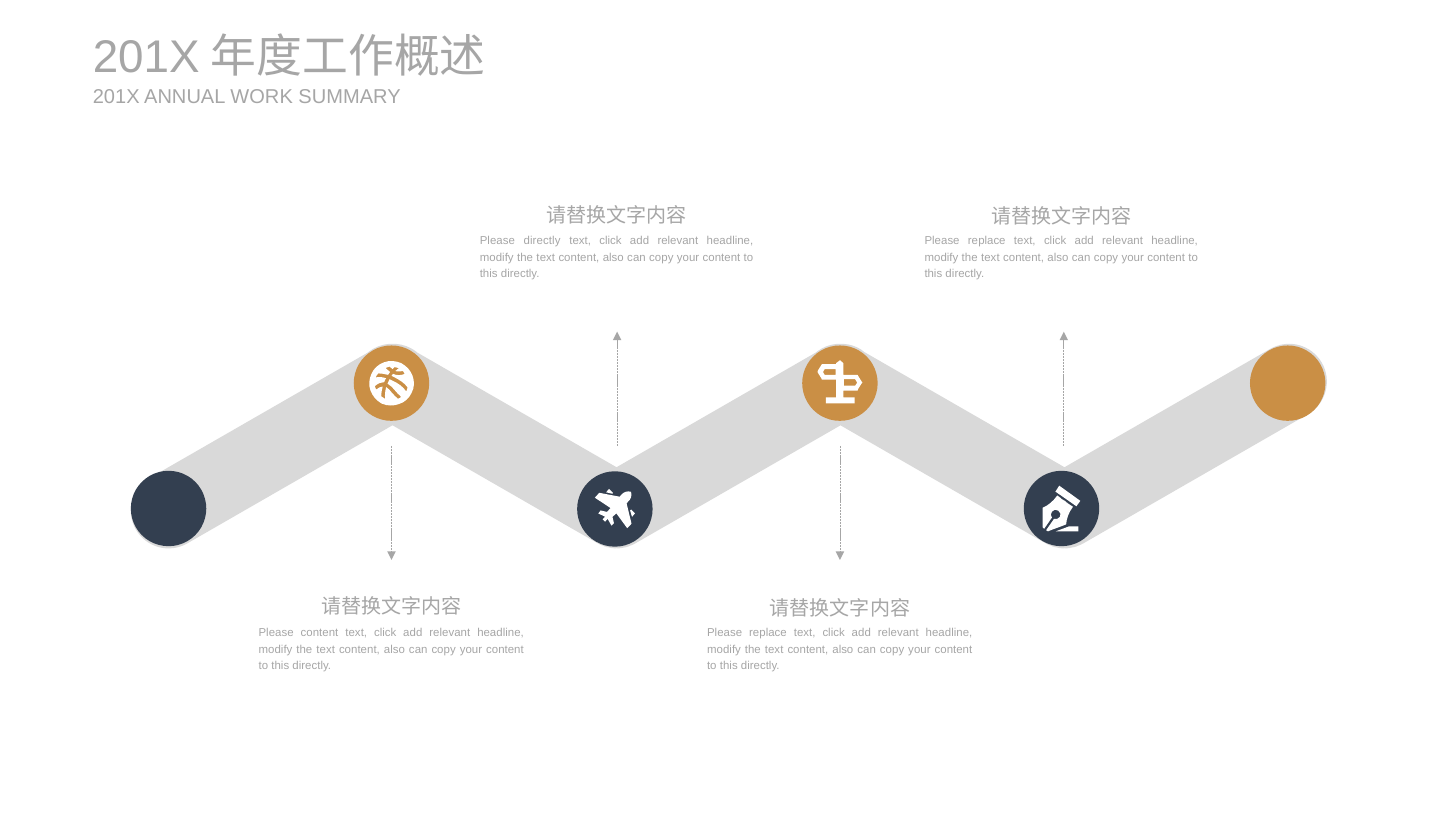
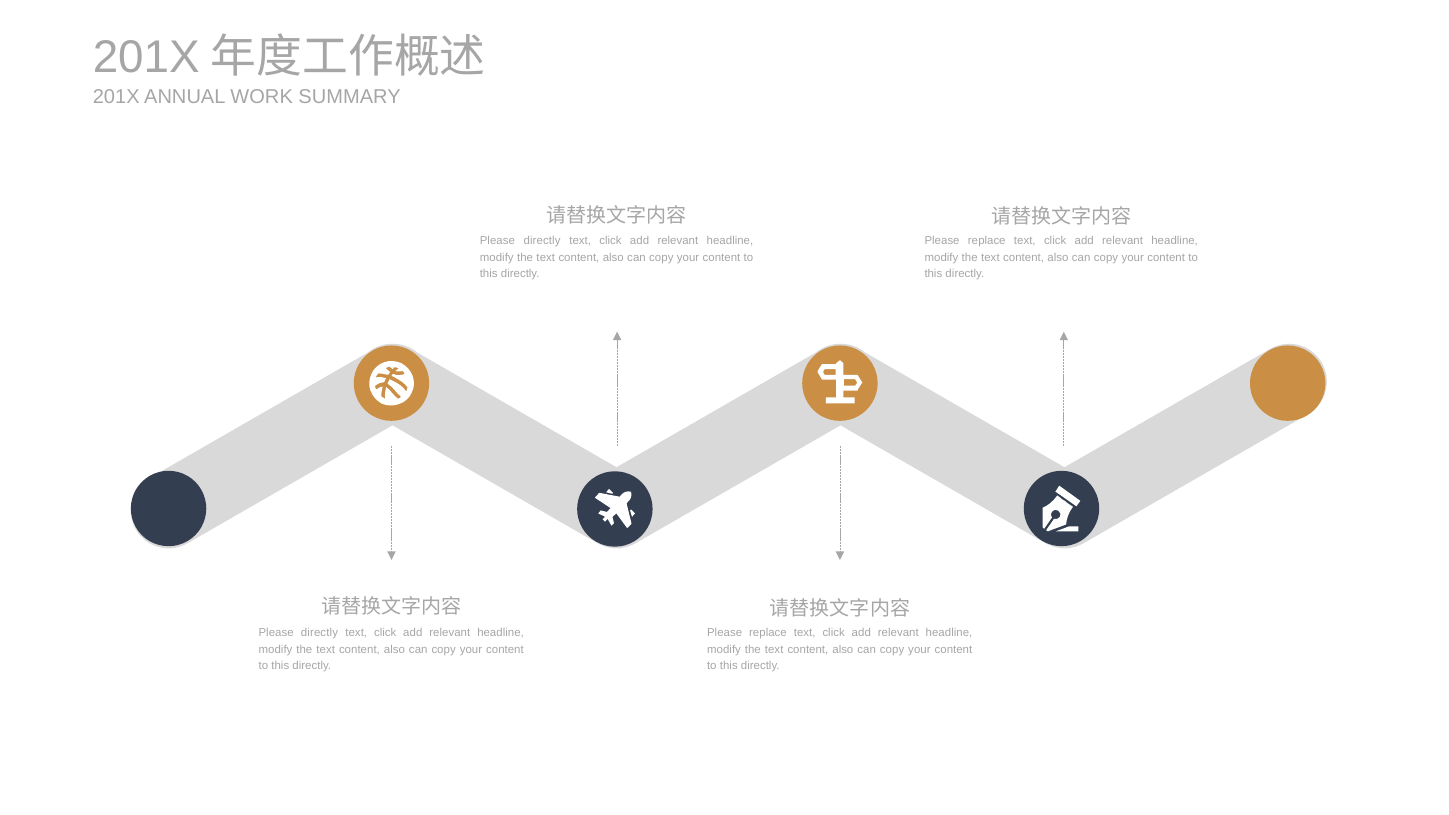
content: content -> directly (319, 633)
